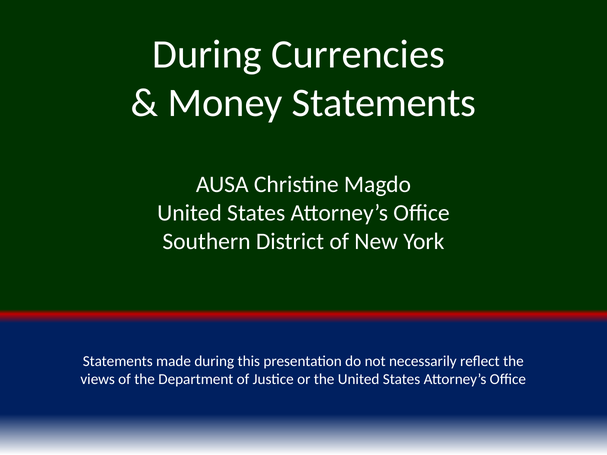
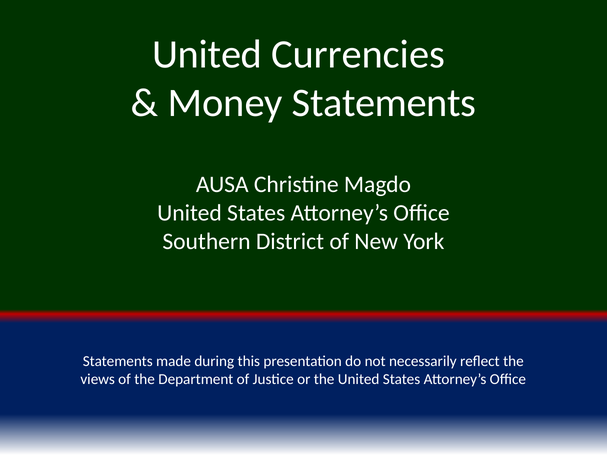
During: During -> United (207, 54)
